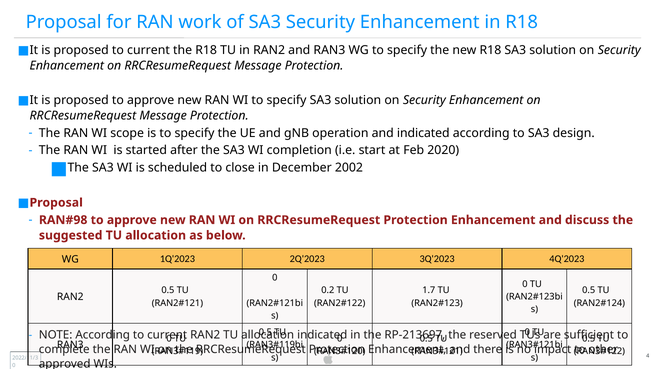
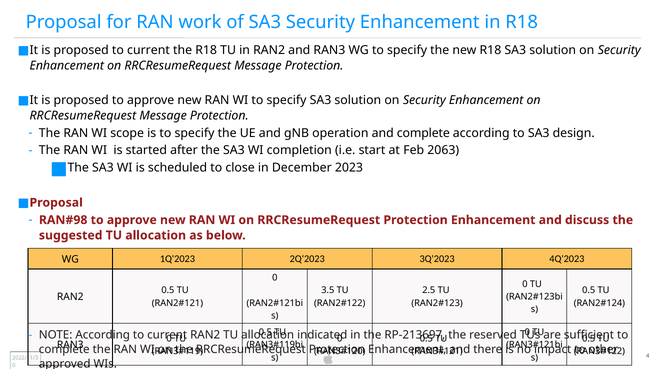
and indicated: indicated -> complete (423, 133)
2020: 2020 -> 2063 (443, 150)
2002: 2002 -> 2023 (349, 168)
0.2: 0.2 -> 3.5 (328, 290)
1.7: 1.7 -> 2.5 (429, 290)
